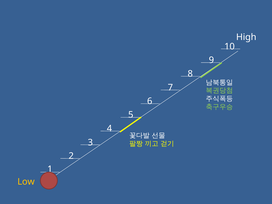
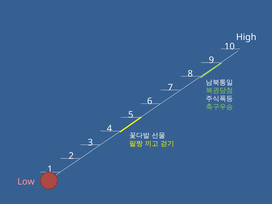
Low colour: yellow -> pink (26, 182)
